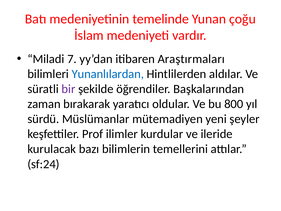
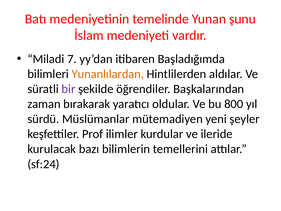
çoğu: çoğu -> şunu (242, 19)
Araştırmaları: Araştırmaları -> Başladığımda (191, 59)
Yunanlılardan colour: blue -> orange (108, 74)
